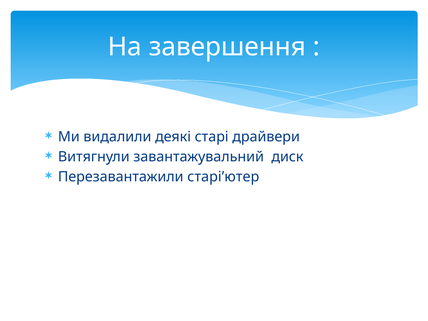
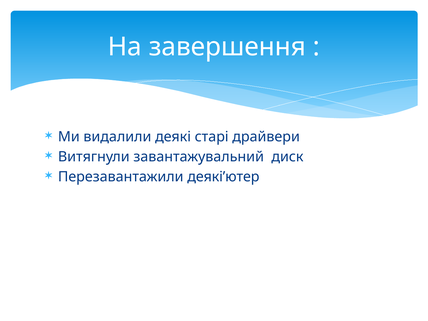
старі’ютер: старі’ютер -> деякі’ютер (223, 177)
